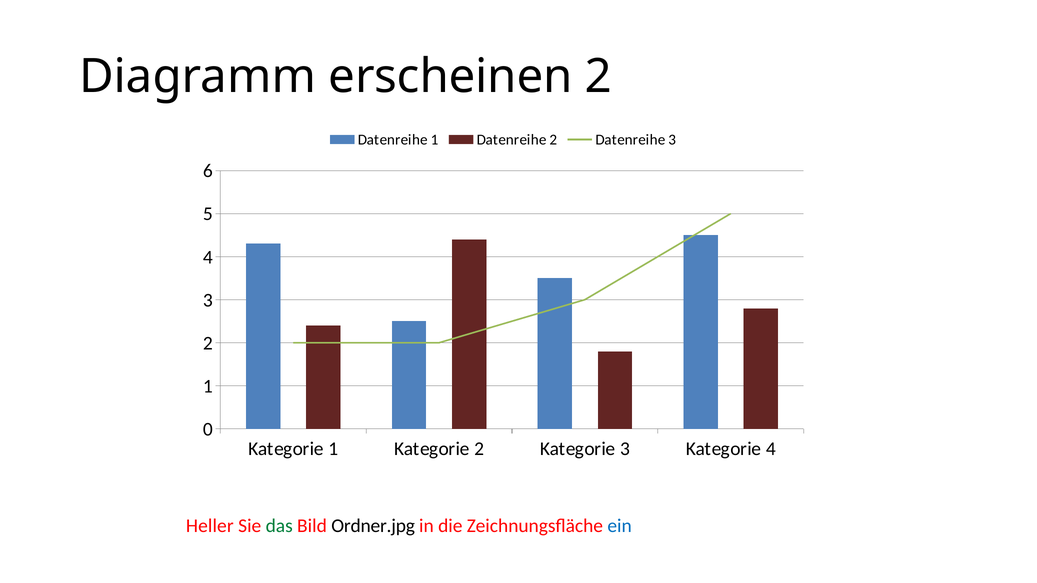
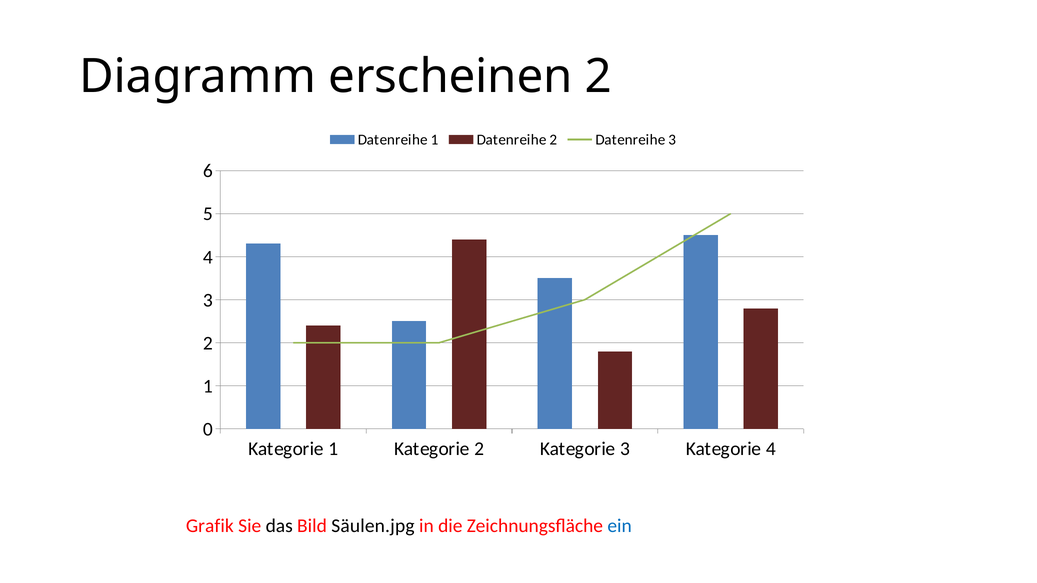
Heller: Heller -> Grafik (210, 526)
das colour: green -> black (279, 526)
Ordner.jpg: Ordner.jpg -> Säulen.jpg (373, 526)
